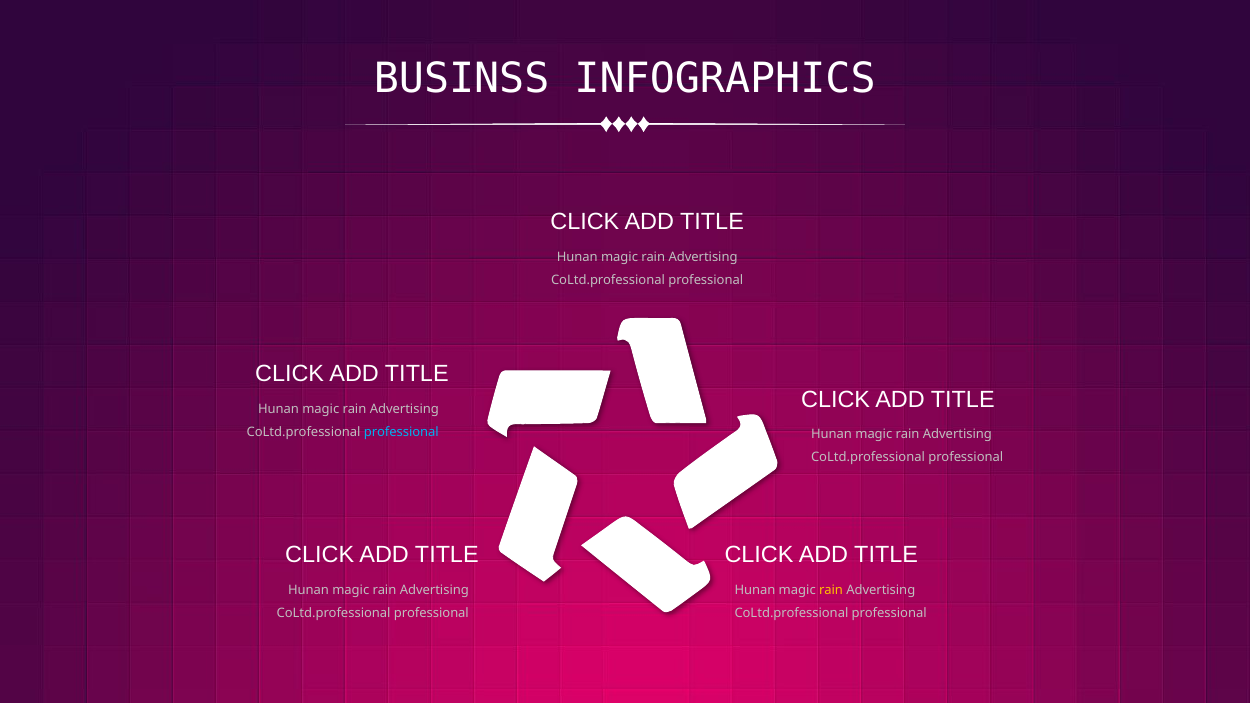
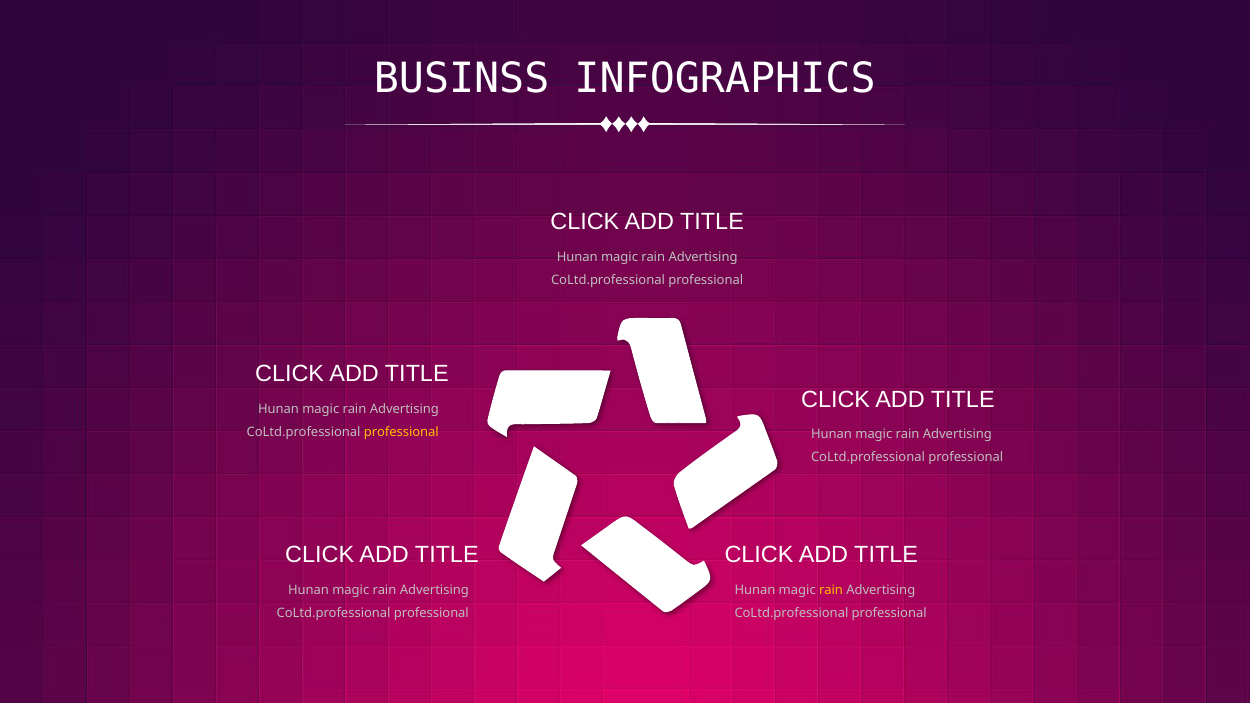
professional colour: light blue -> yellow (401, 433)
